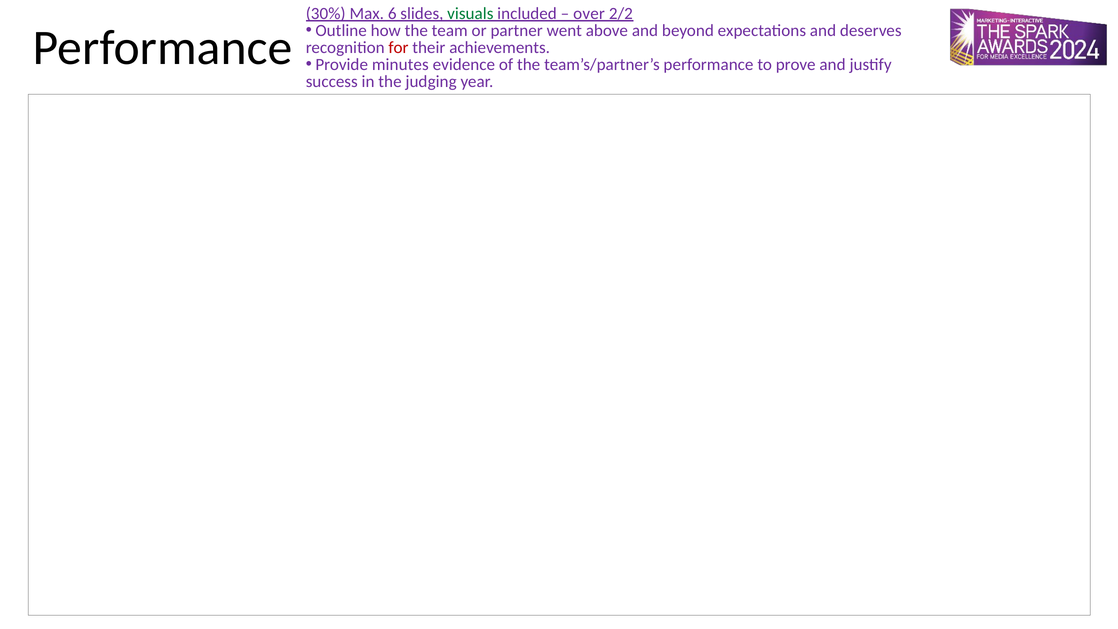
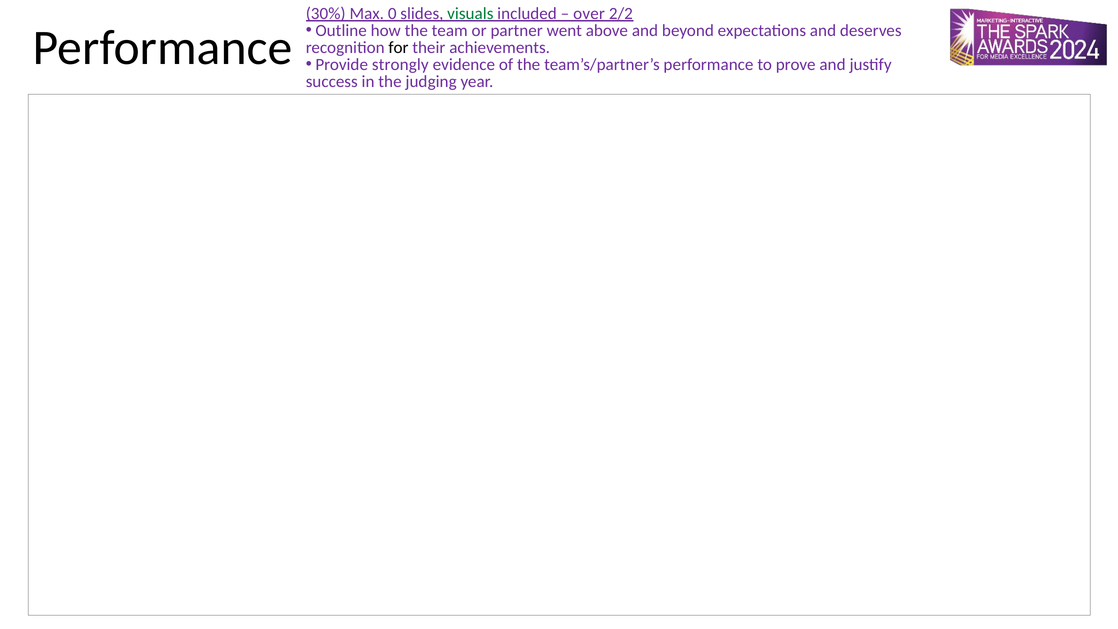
6: 6 -> 0 (392, 13)
for colour: red -> black (398, 48)
minutes: minutes -> strongly (400, 65)
